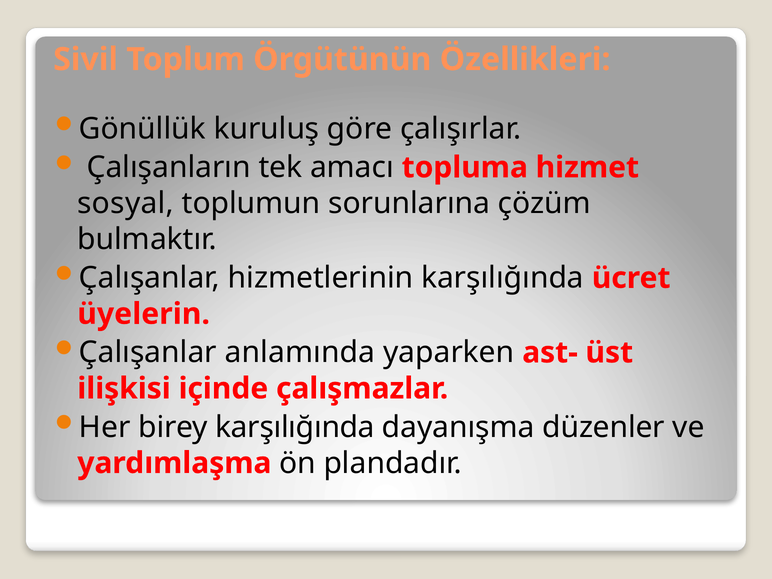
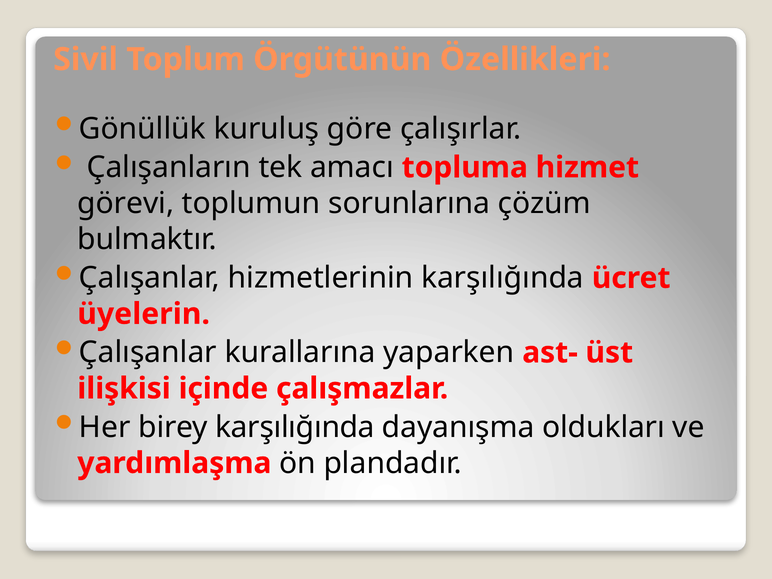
sosyal: sosyal -> görevi (126, 203)
anlamında: anlamında -> kurallarına (300, 353)
düzenler: düzenler -> oldukları (604, 427)
